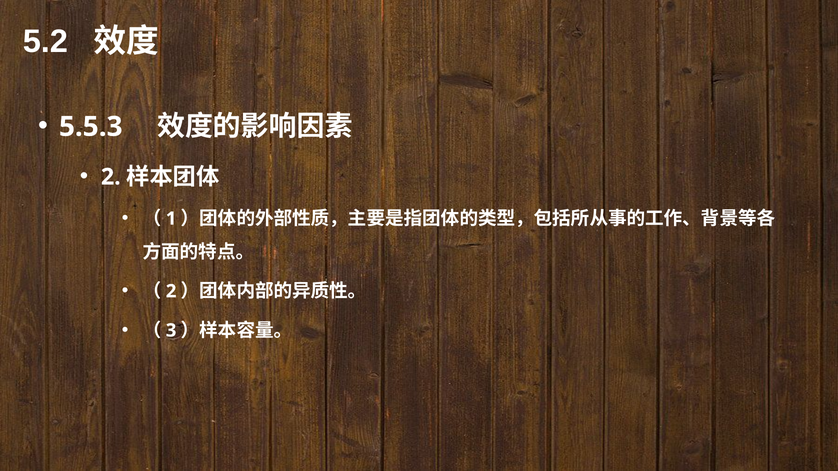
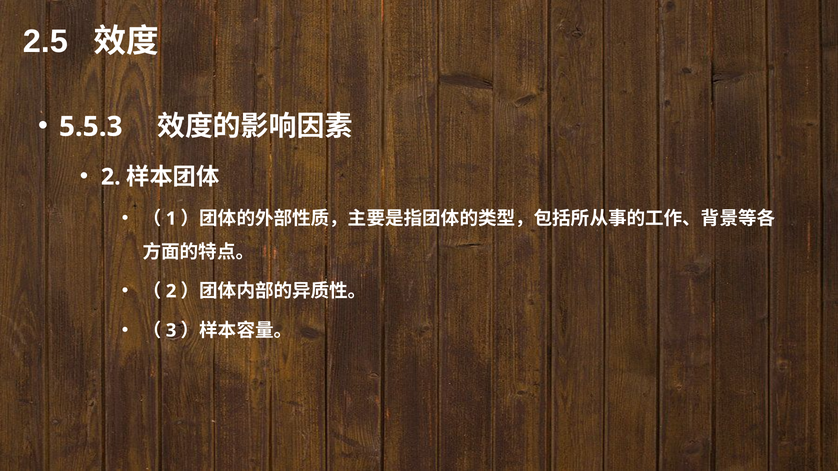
5.2: 5.2 -> 2.5 (45, 41)
